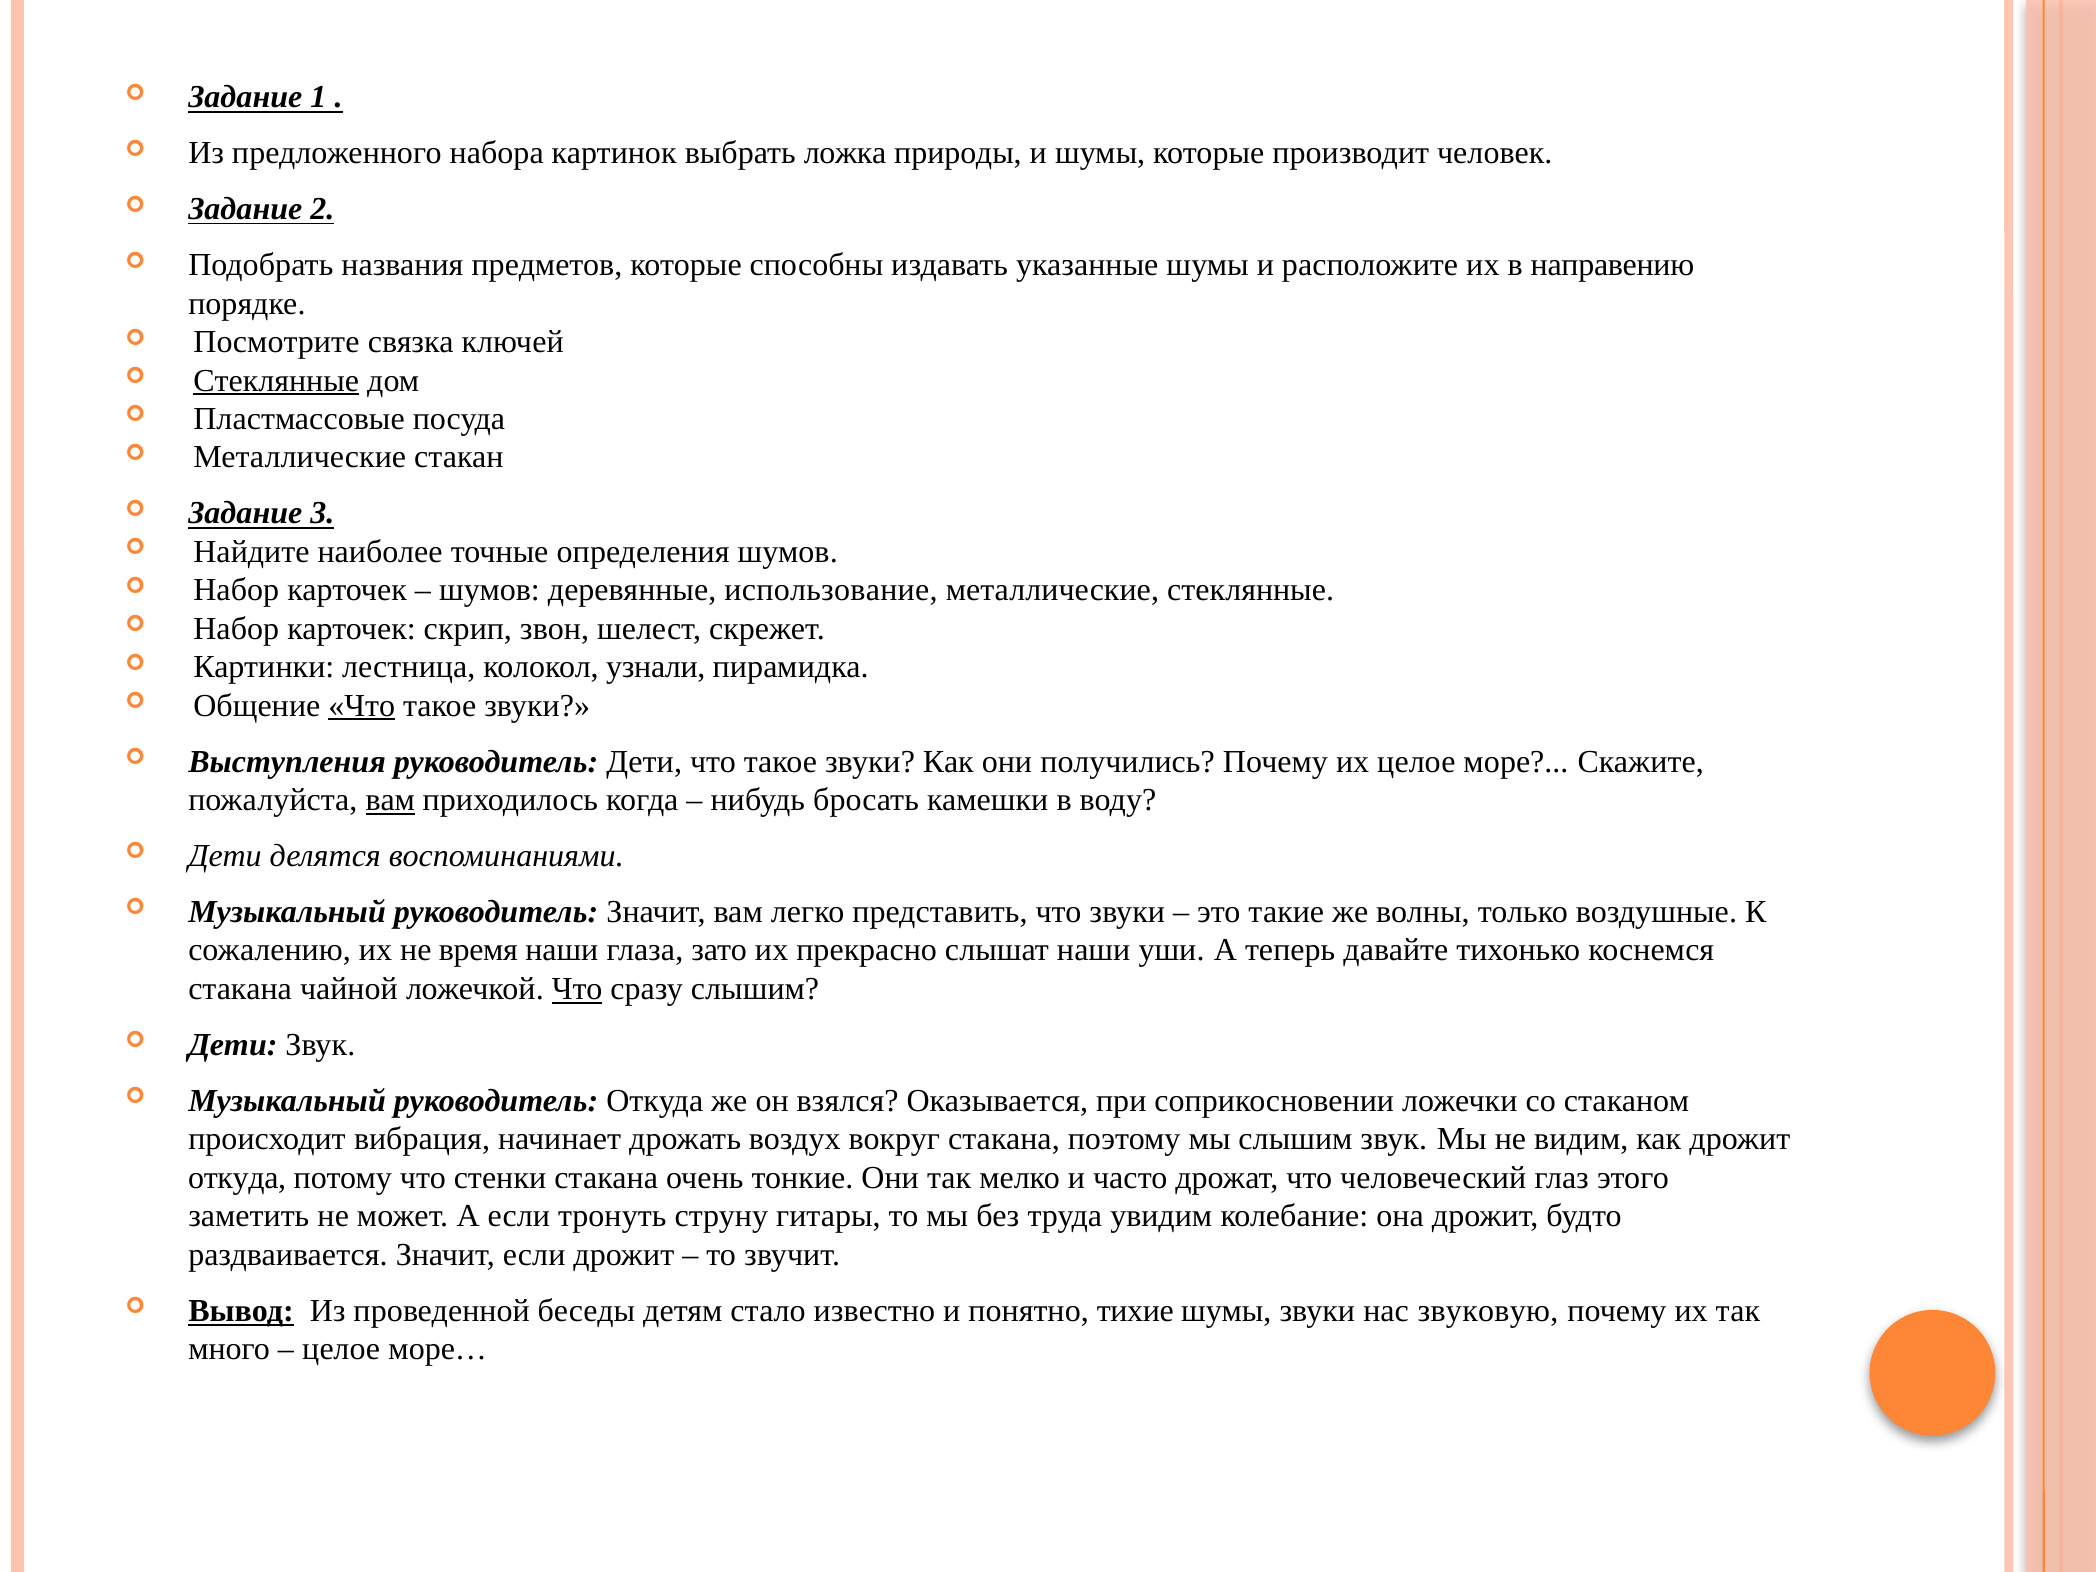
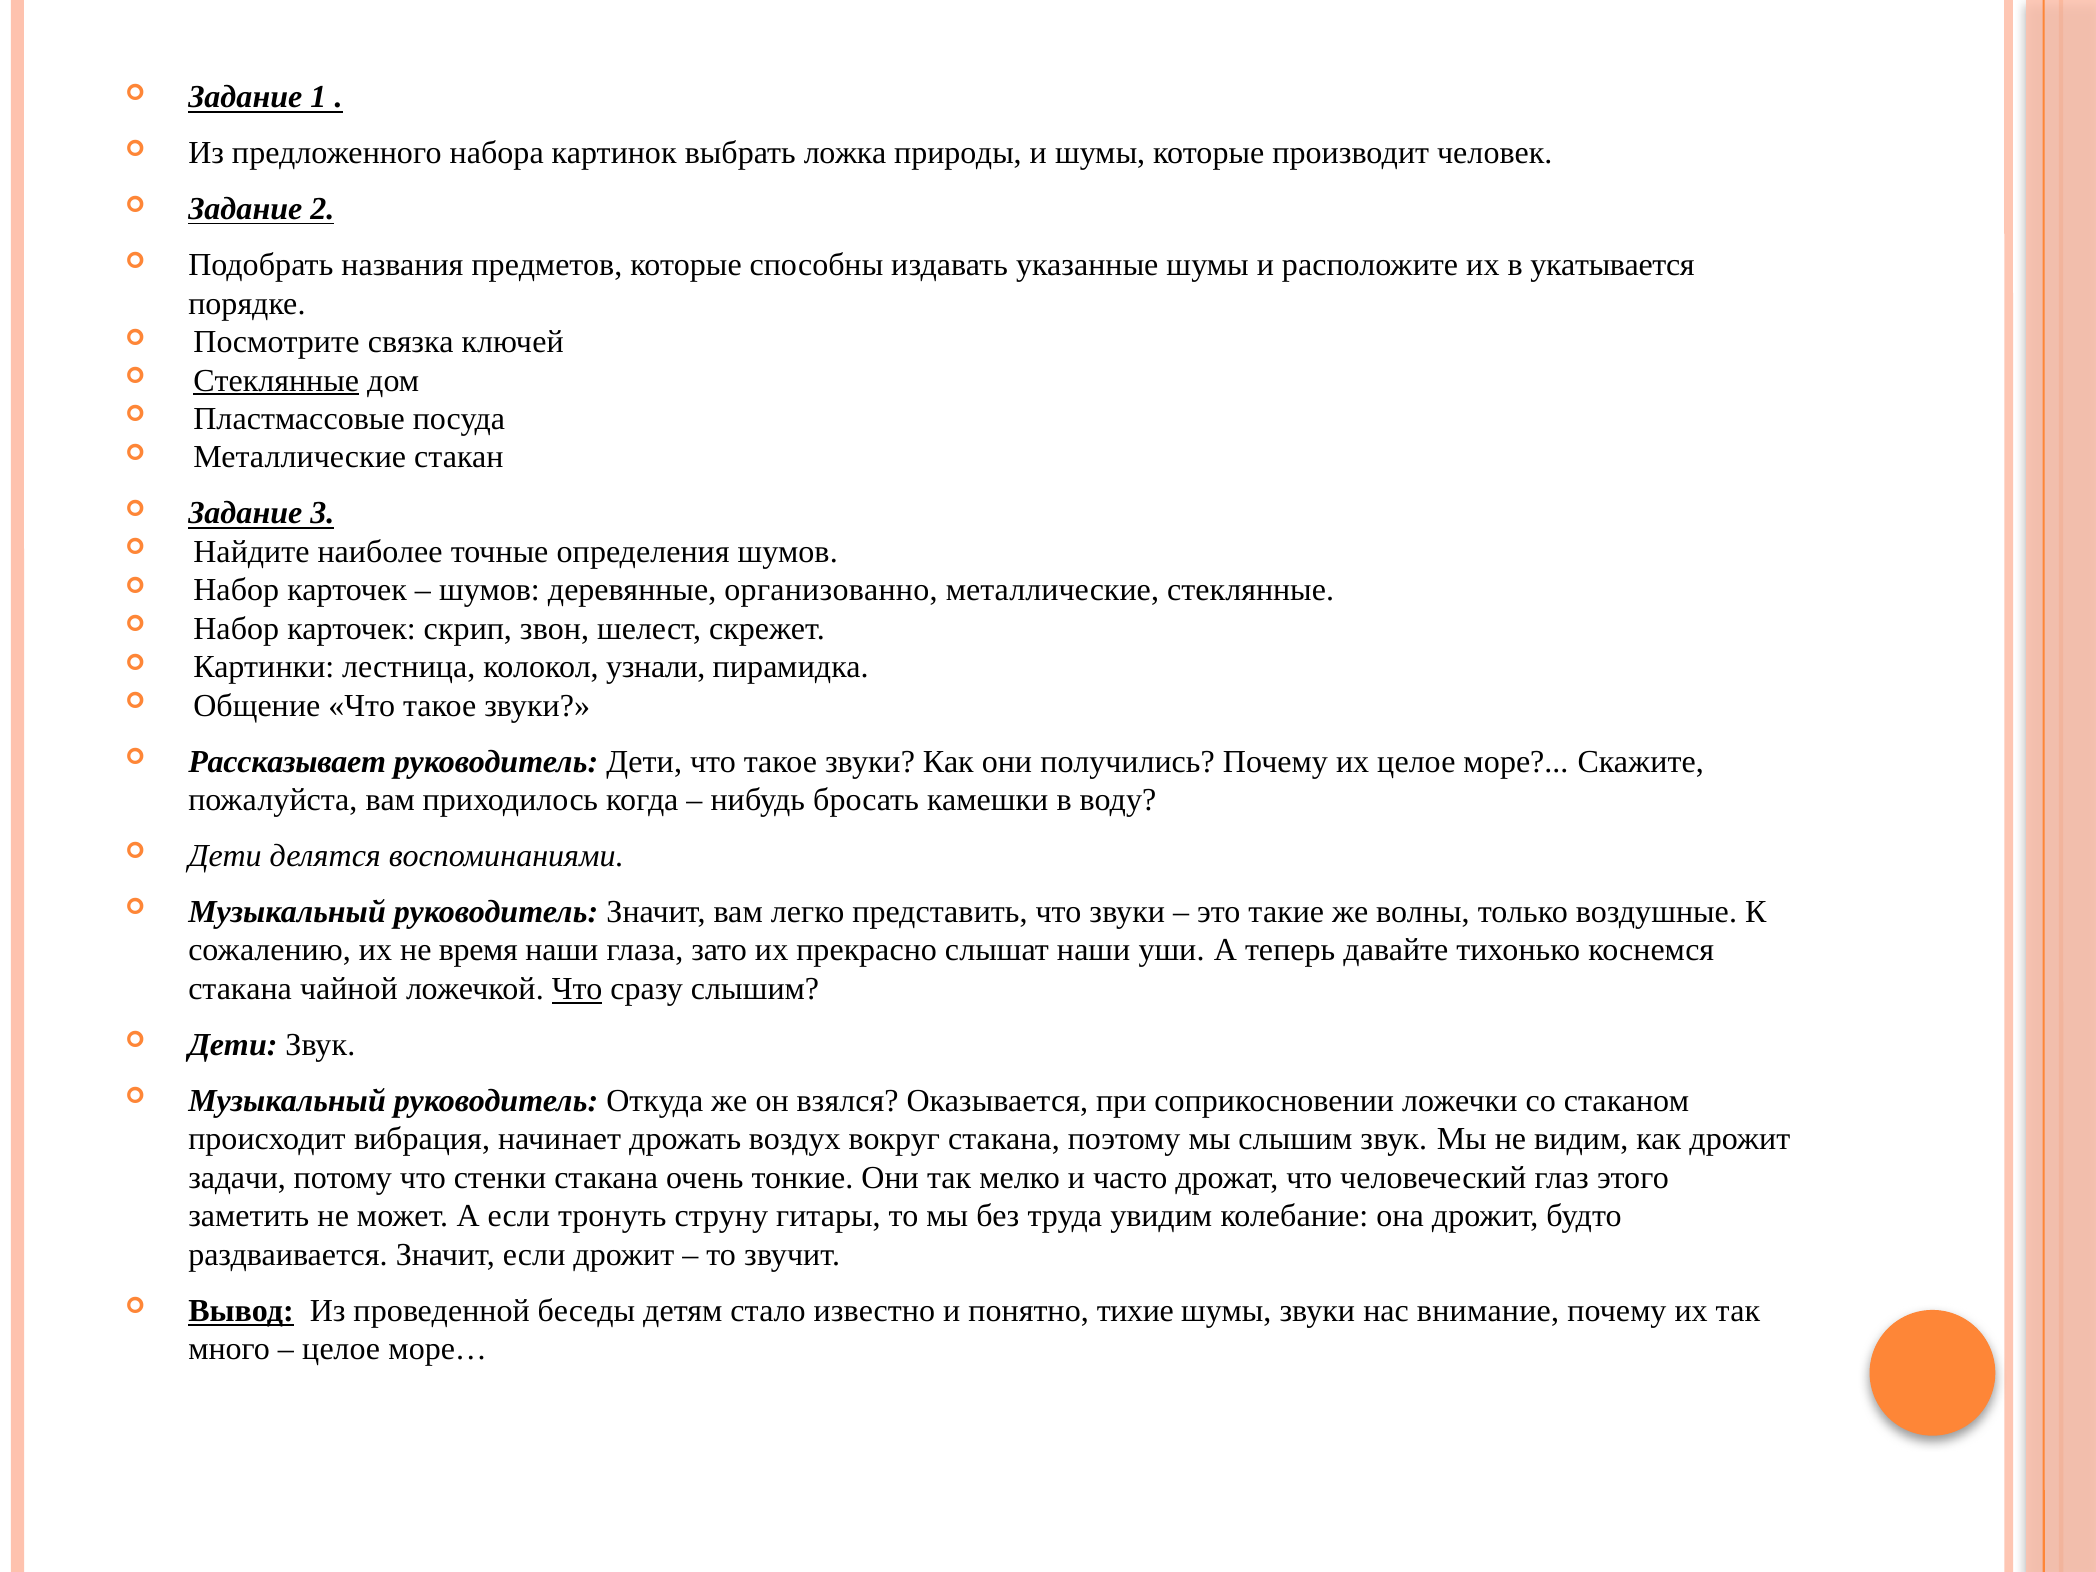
направению: направению -> укатывается (1612, 265)
использование: использование -> организованно (831, 590)
Что underline: present -> none (362, 706)
Выступления: Выступления -> Рассказывает (287, 762)
вам underline: present -> none (390, 800)
откуда: откуда -> задачи (237, 1178)
звуковую: звуковую -> внимание (1488, 1310)
